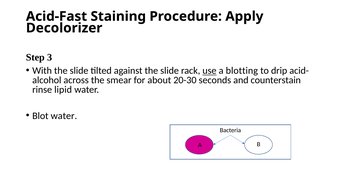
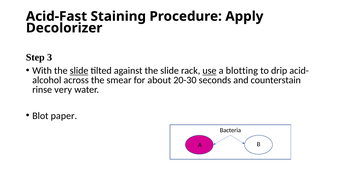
slide underline: none -> present (79, 71)
lipid: lipid -> very (63, 90)
Blot water: water -> paper (64, 116)
